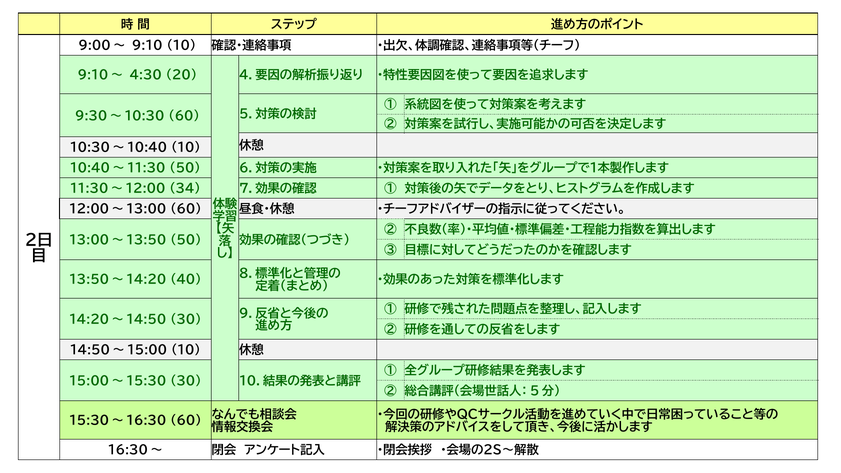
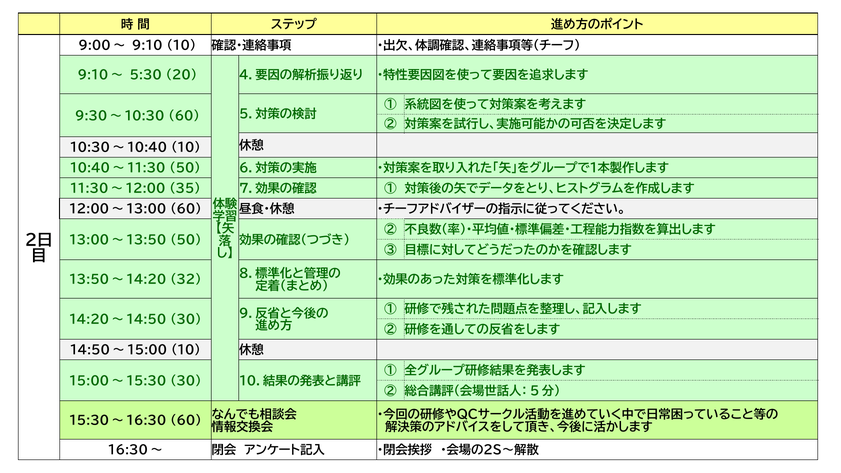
4:30: 4:30 -> 5:30 (146, 75)
34: 34 -> 35 (185, 189)
40: 40 -> 32 (186, 280)
